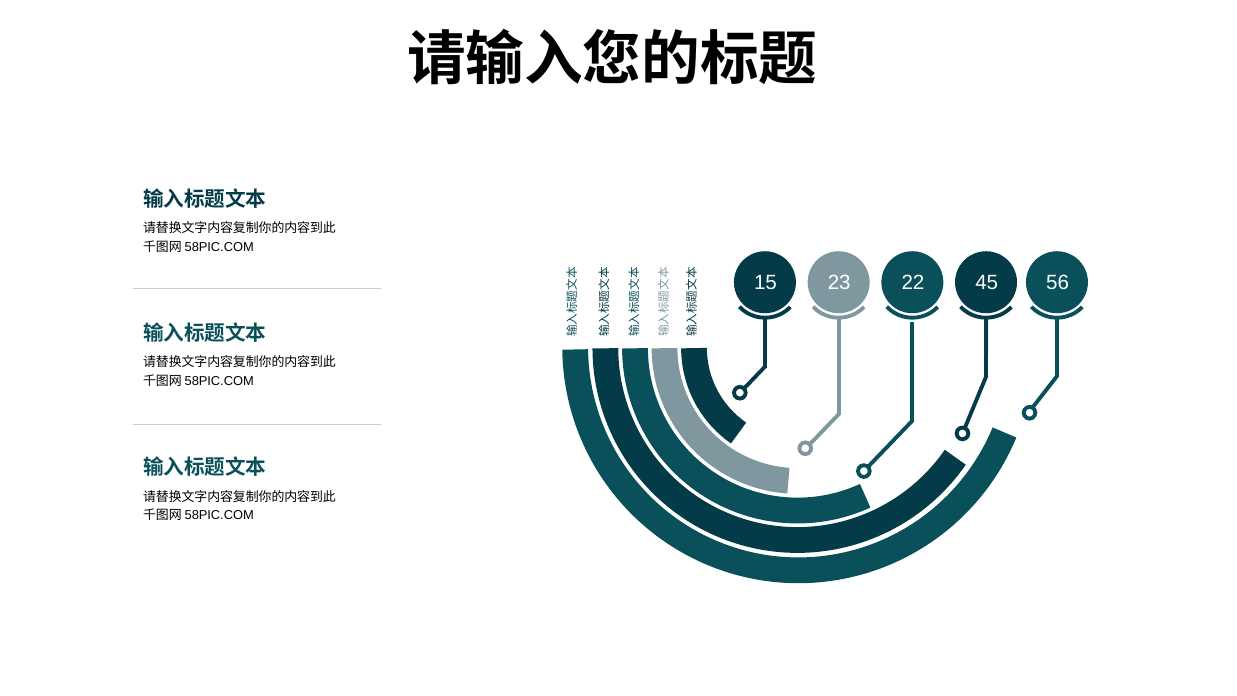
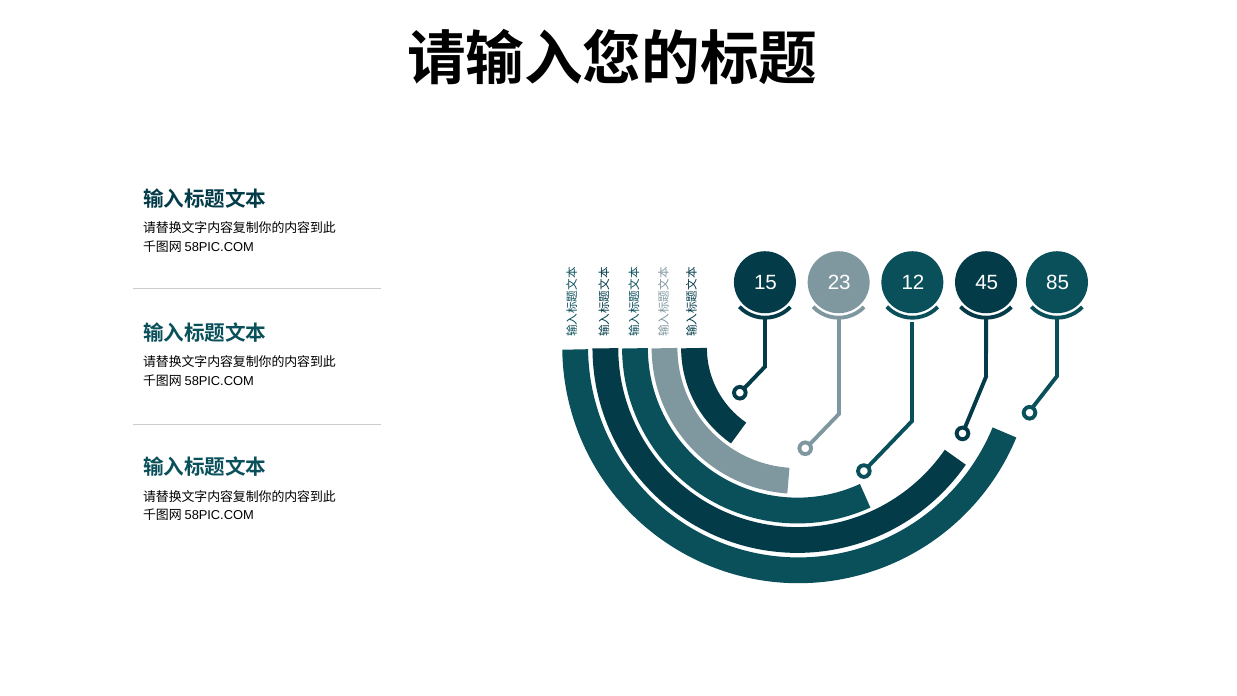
22: 22 -> 12 (913, 283)
56: 56 -> 85 (1058, 283)
